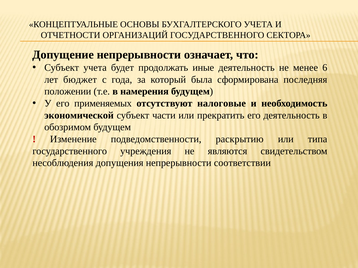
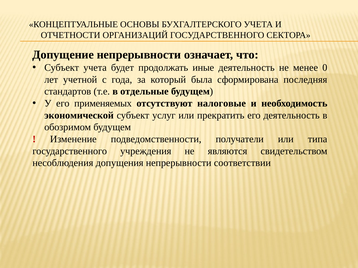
6: 6 -> 0 (325, 68)
бюджет: бюджет -> учетной (80, 80)
положении: положении -> стандартов (68, 92)
намерения: намерения -> отдельные (144, 92)
части: части -> услуг (164, 115)
раскрытию: раскрытию -> получатели (240, 139)
